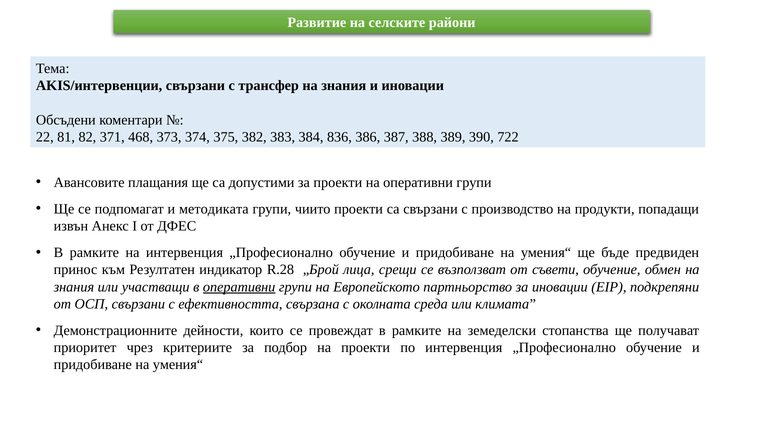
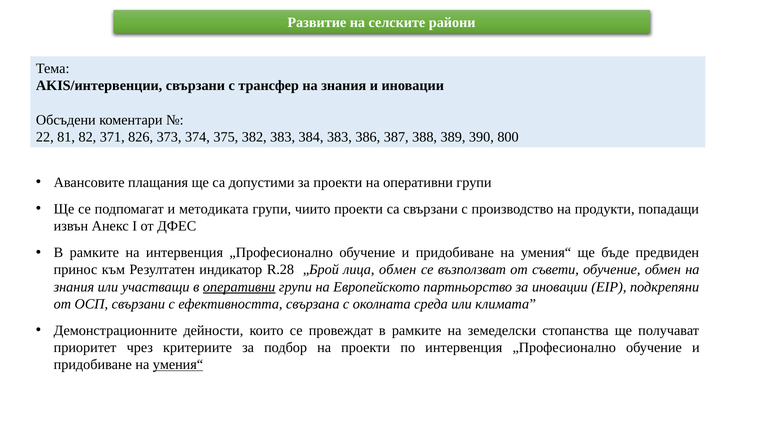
468: 468 -> 826 (141, 137)
384 836: 836 -> 383 (339, 137)
722: 722 -> 800 (508, 137)
лица срещи: срещи -> обмен (398, 269)
умения“ underline: none -> present (178, 364)
